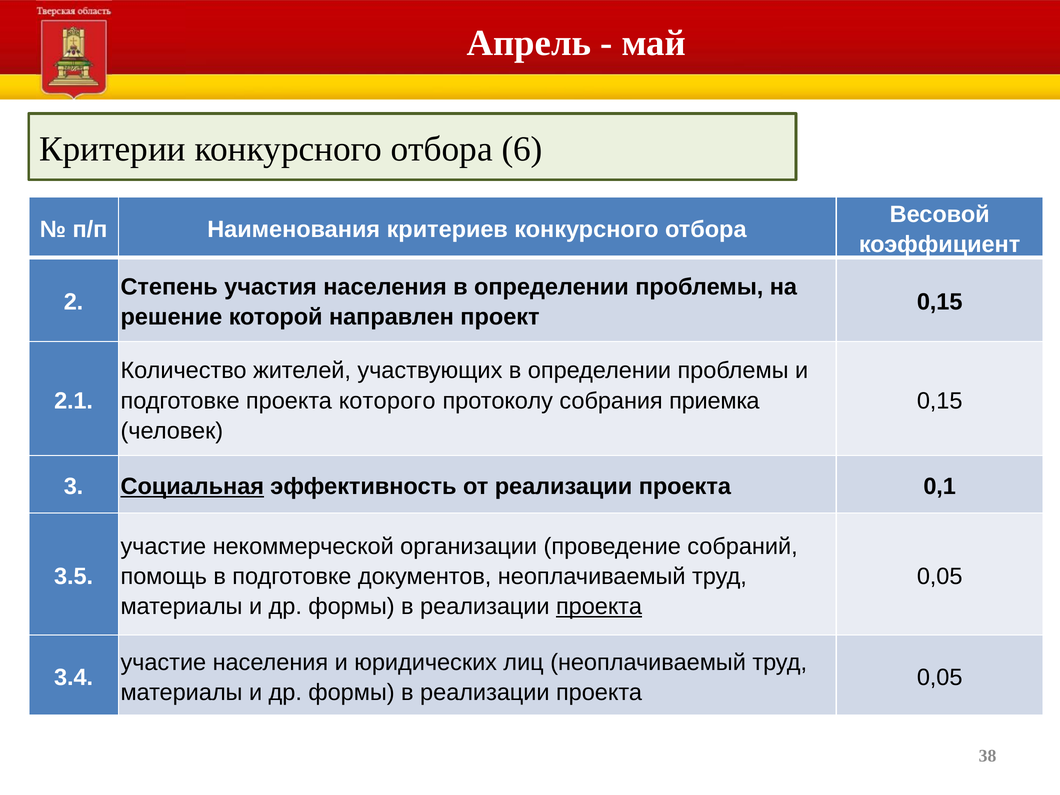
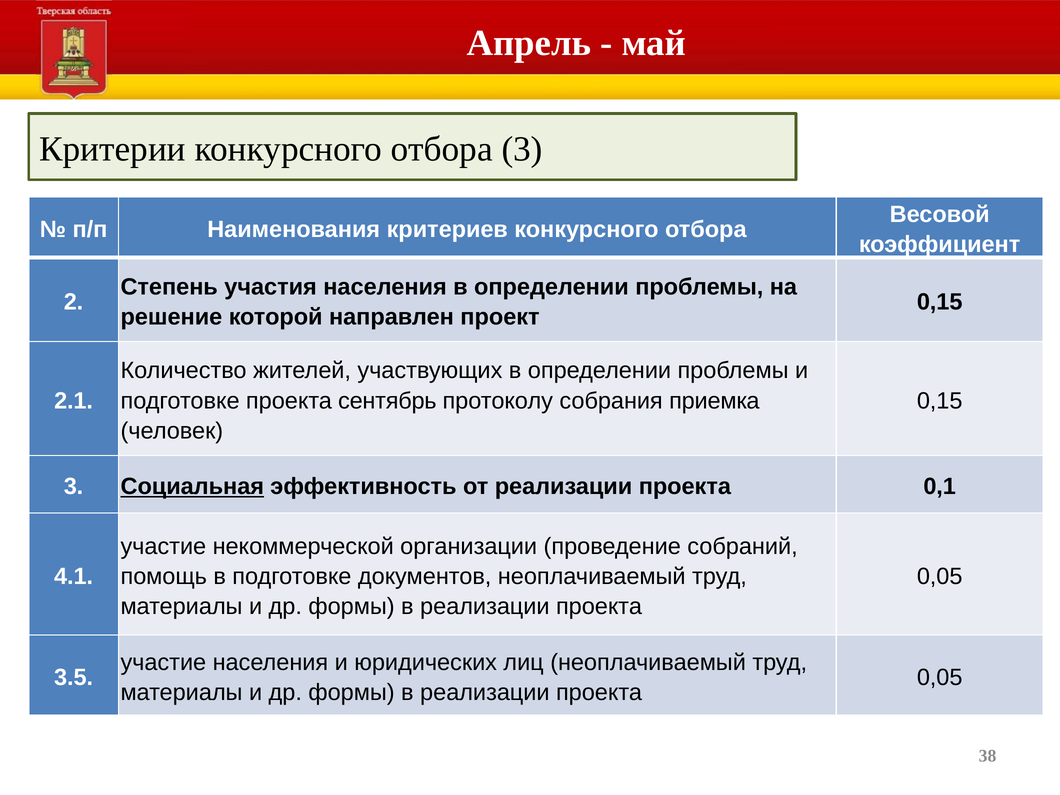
отбора 6: 6 -> 3 (522, 149)
которого: которого -> сентябрь (387, 401)
3.5: 3.5 -> 4.1 (74, 576)
проекта underline: present -> none (599, 606)
3.4: 3.4 -> 3.5 (74, 678)
